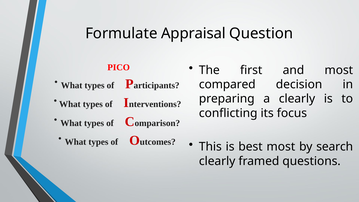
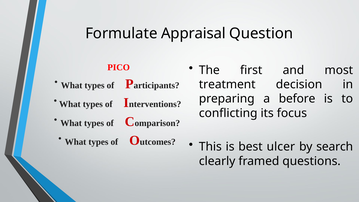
compared: compared -> treatment (227, 84)
a clearly: clearly -> before (297, 99)
best most: most -> ulcer (281, 147)
